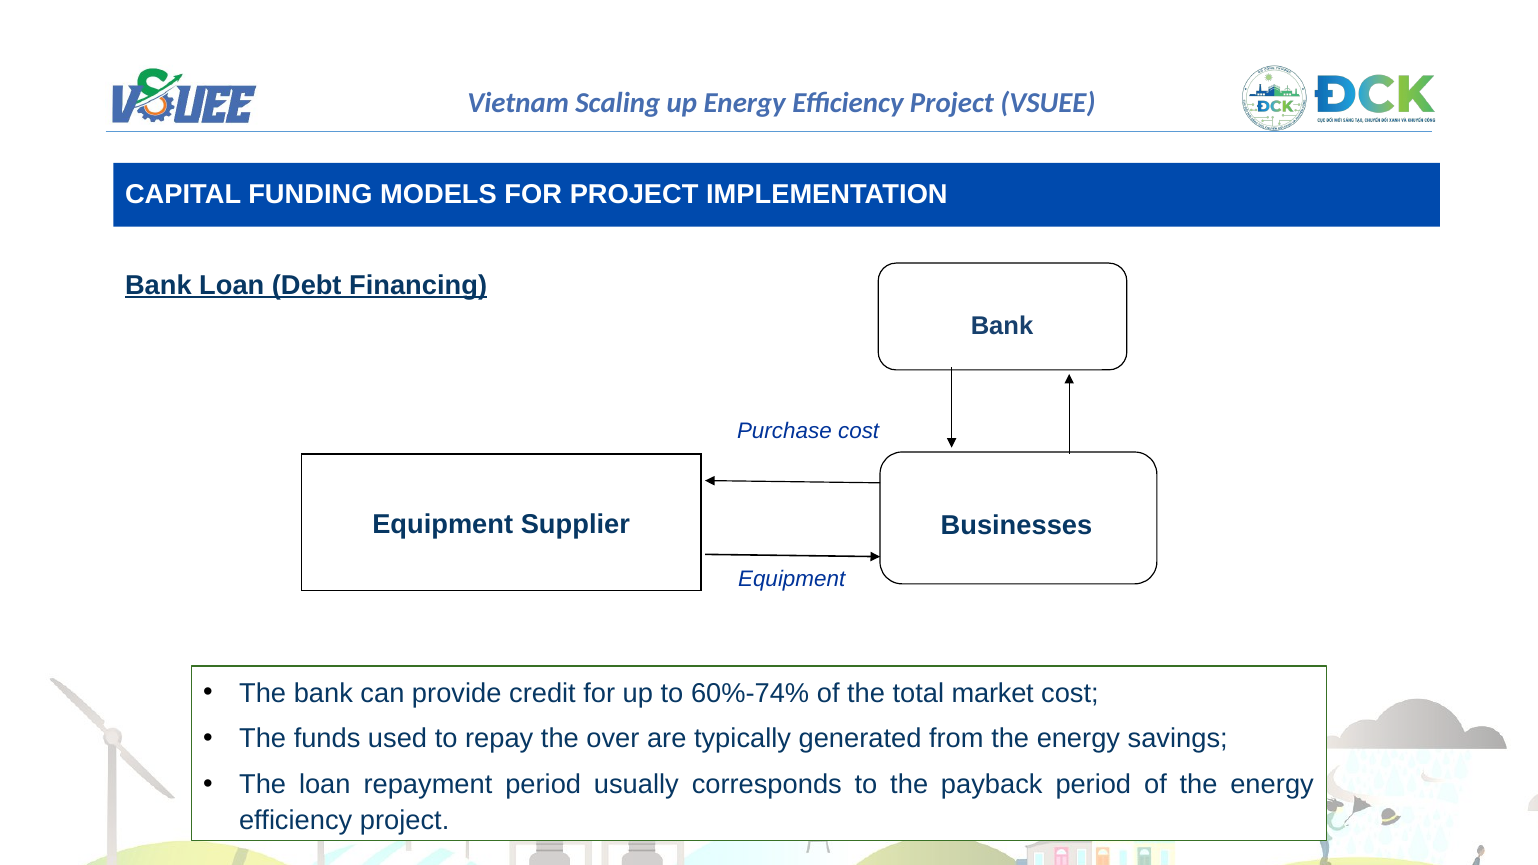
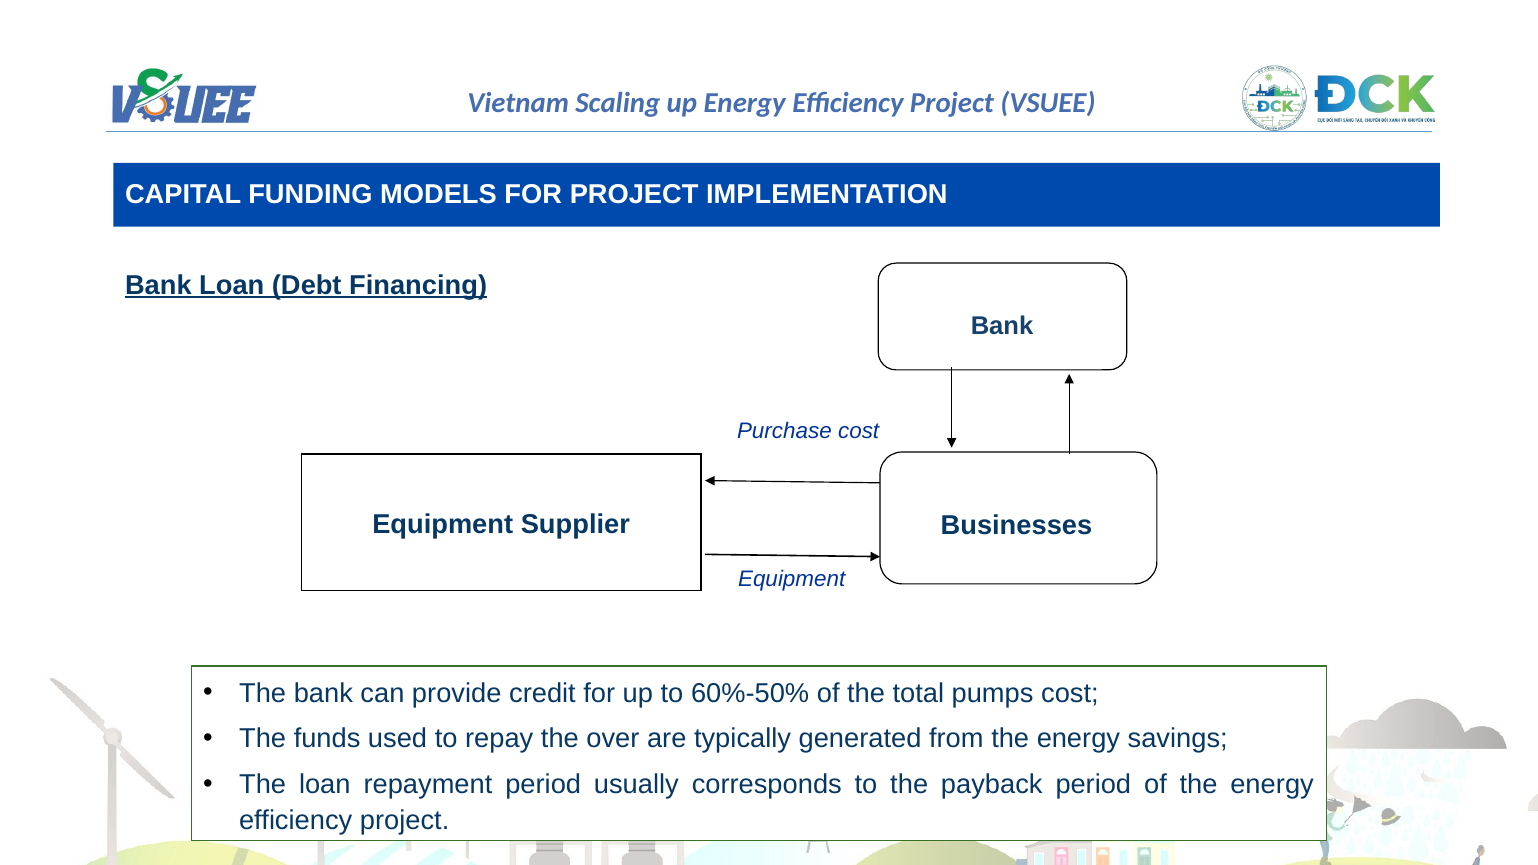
60%-74%: 60%-74% -> 60%-50% (750, 693)
market: market -> pumps (993, 693)
